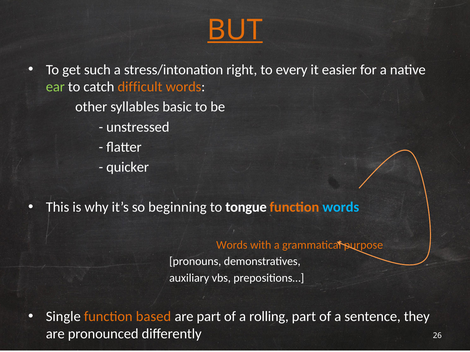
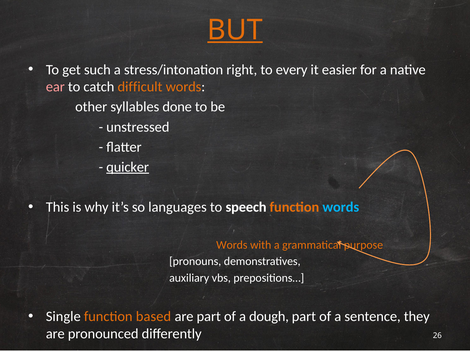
ear colour: light green -> pink (55, 87)
basic: basic -> done (177, 107)
quicker underline: none -> present (128, 167)
beginning: beginning -> languages (178, 207)
tongue: tongue -> speech (246, 207)
rolling: rolling -> dough (269, 317)
